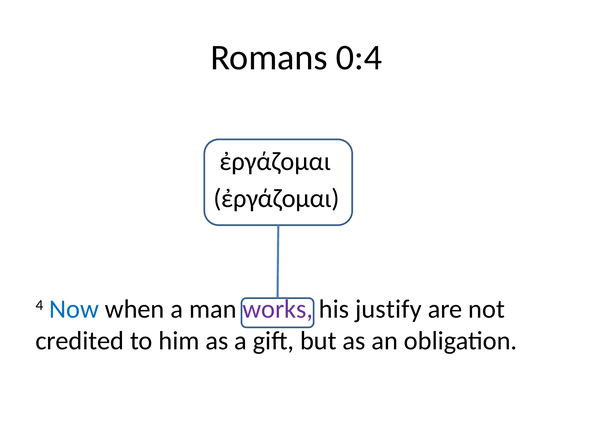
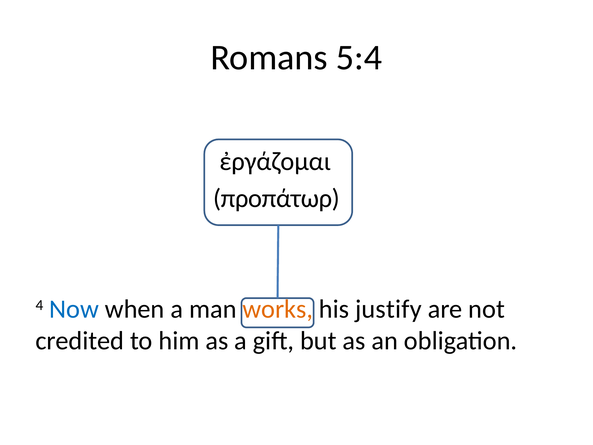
0:4: 0:4 -> 5:4 (359, 57)
ἐργάζομαι: ἐργάζομαι -> προπάτωρ (277, 198)
works colour: purple -> orange (278, 309)
